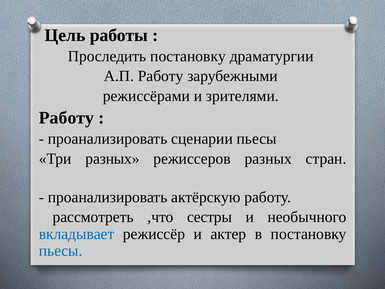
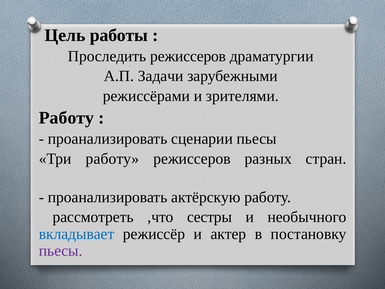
Проследить постановку: постановку -> режиссеров (188, 56)
А.П Работу: Работу -> Задачи (161, 76)
Три разных: разных -> работу (112, 158)
пьесы colour: blue -> purple (61, 250)
